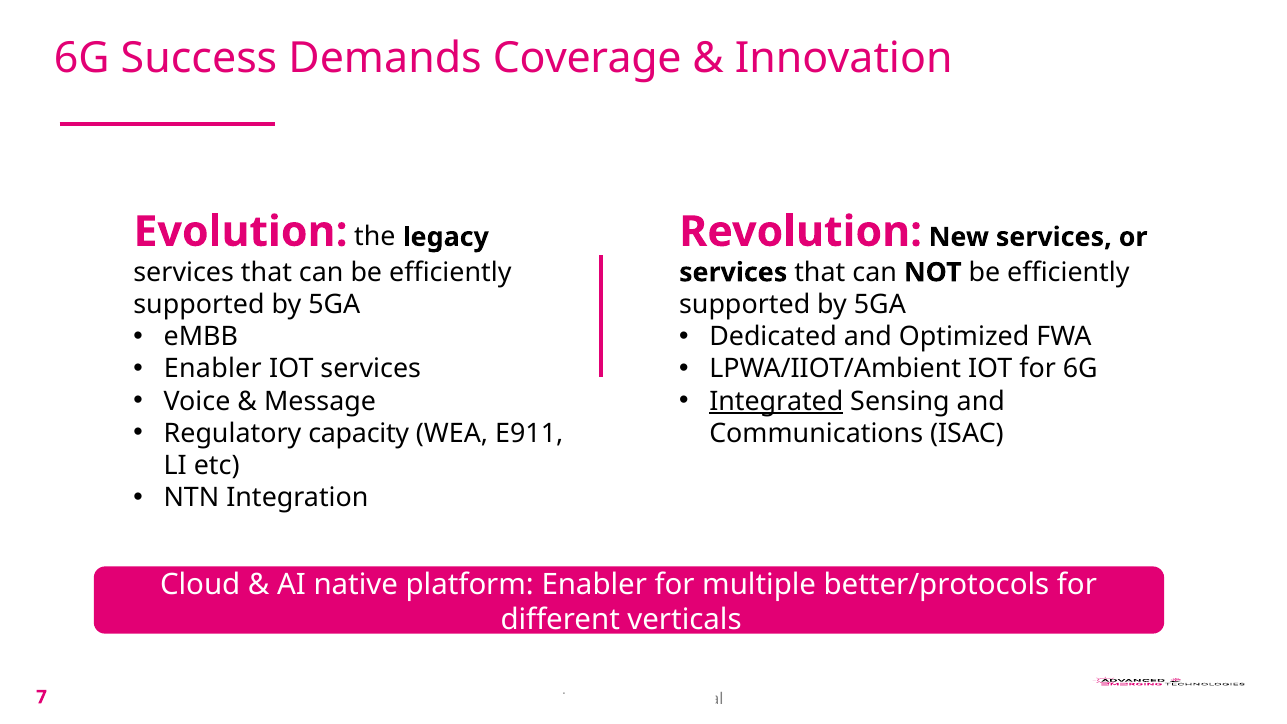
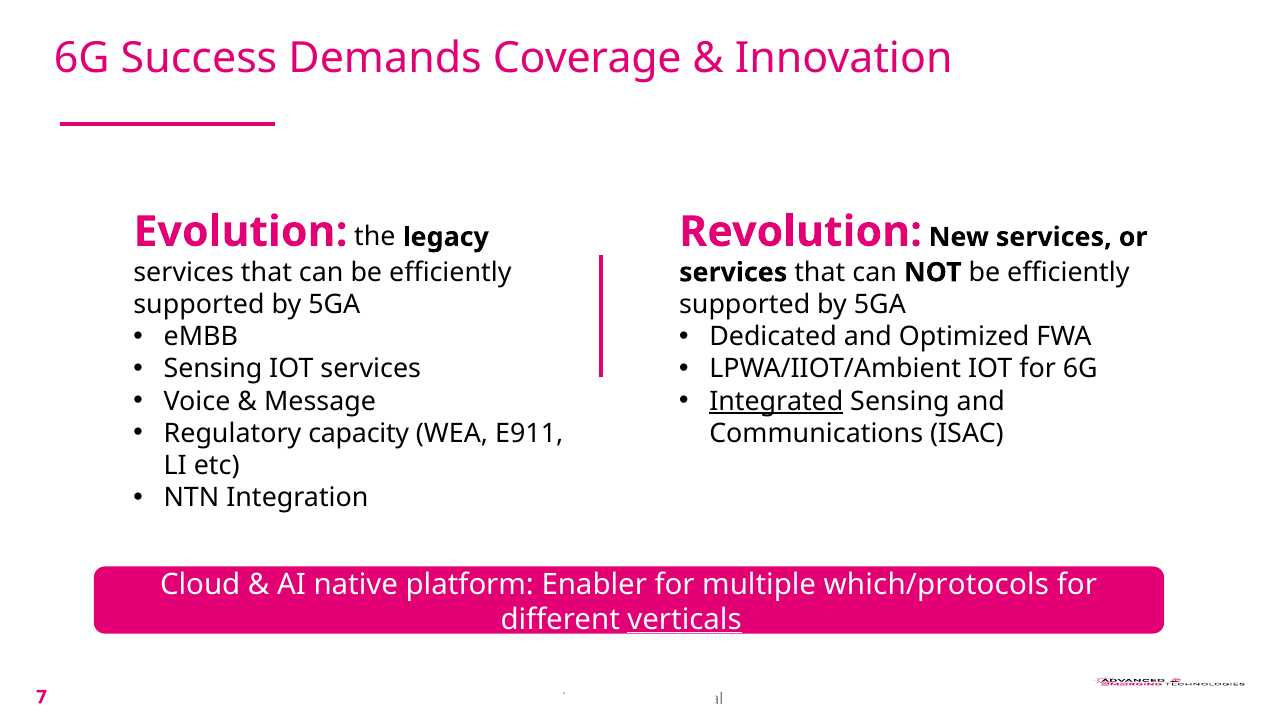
Enabler: Enabler -> Sensing (213, 369)
better/protocols: better/protocols -> which/protocols (936, 584)
verticals underline: none -> present (685, 620)
